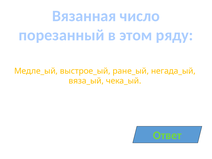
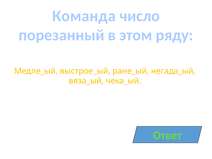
Вязанная: Вязанная -> Команда (84, 16)
